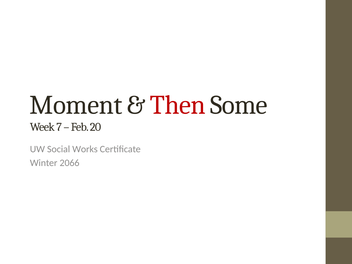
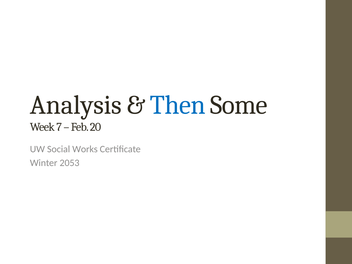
Moment: Moment -> Analysis (76, 105)
Then colour: red -> blue (178, 105)
2066: 2066 -> 2053 (70, 163)
